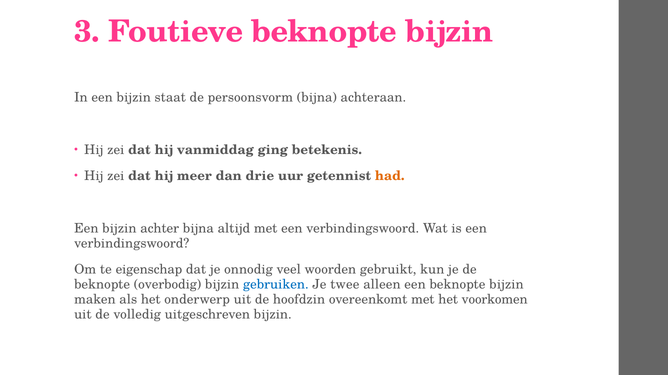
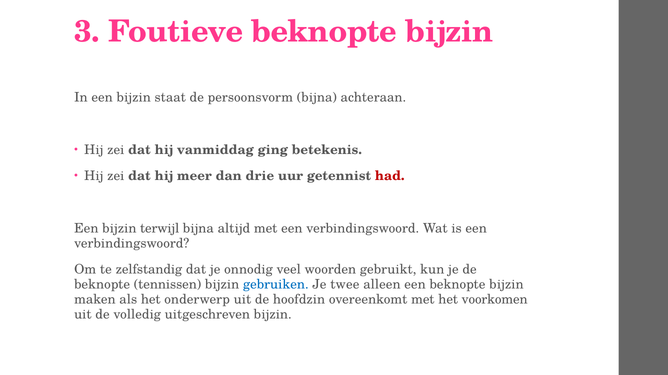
had colour: orange -> red (390, 176)
achter: achter -> terwijl (160, 229)
eigenschap: eigenschap -> zelfstandig (149, 270)
overbodig: overbodig -> tennissen (168, 285)
